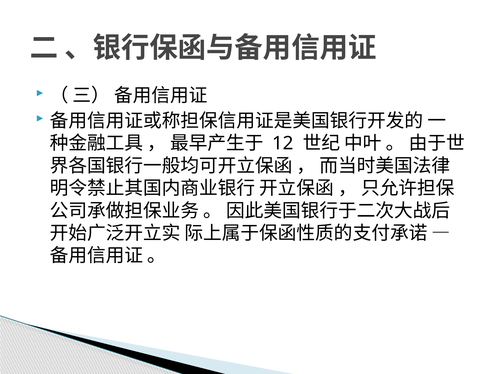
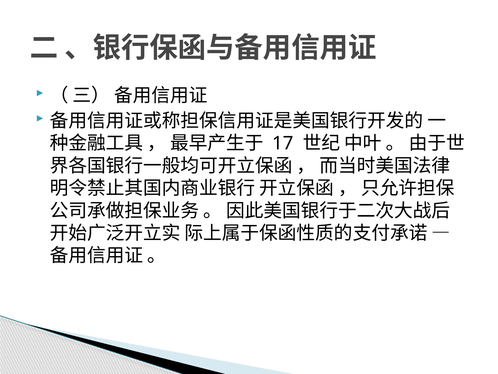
12: 12 -> 17 (283, 143)
